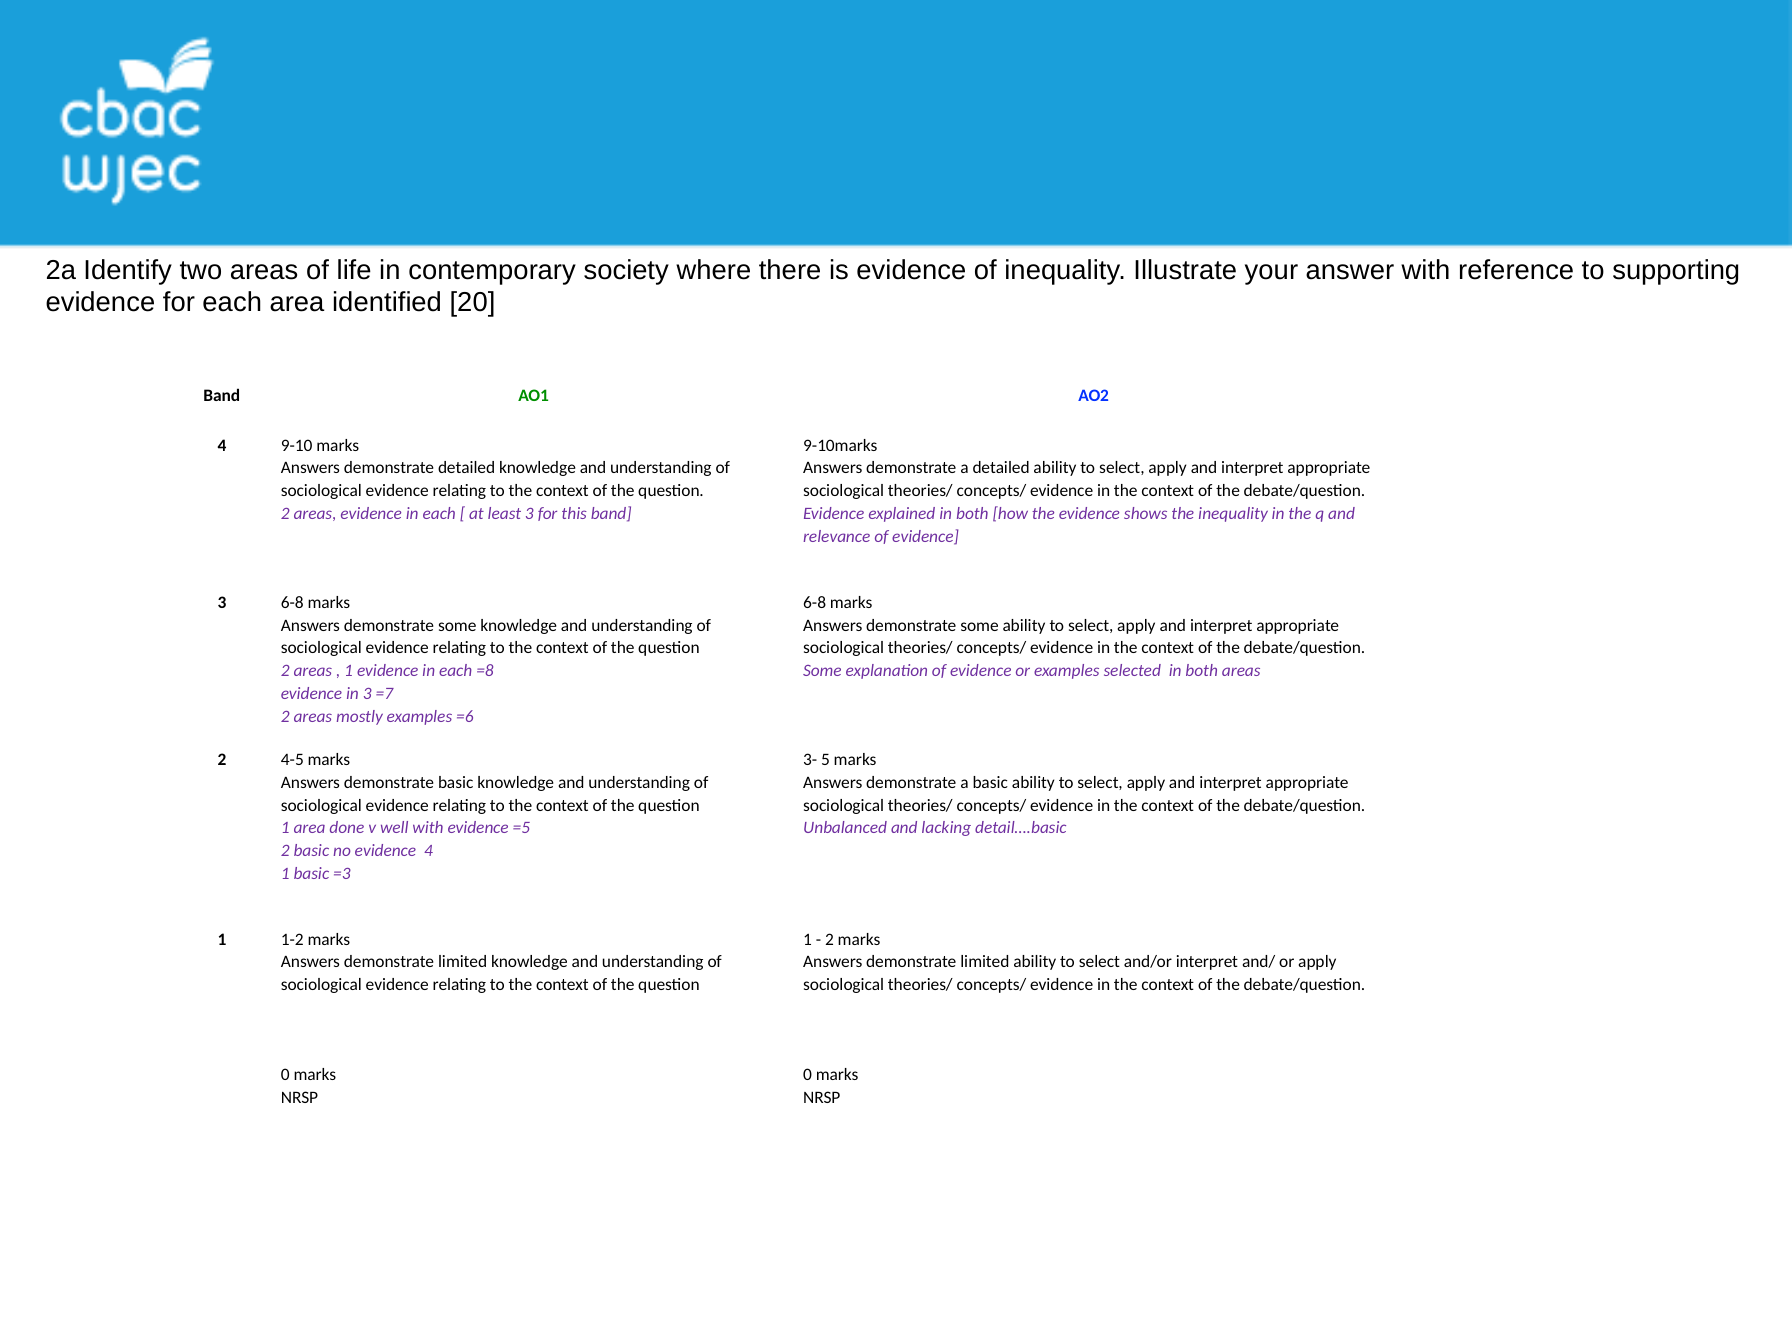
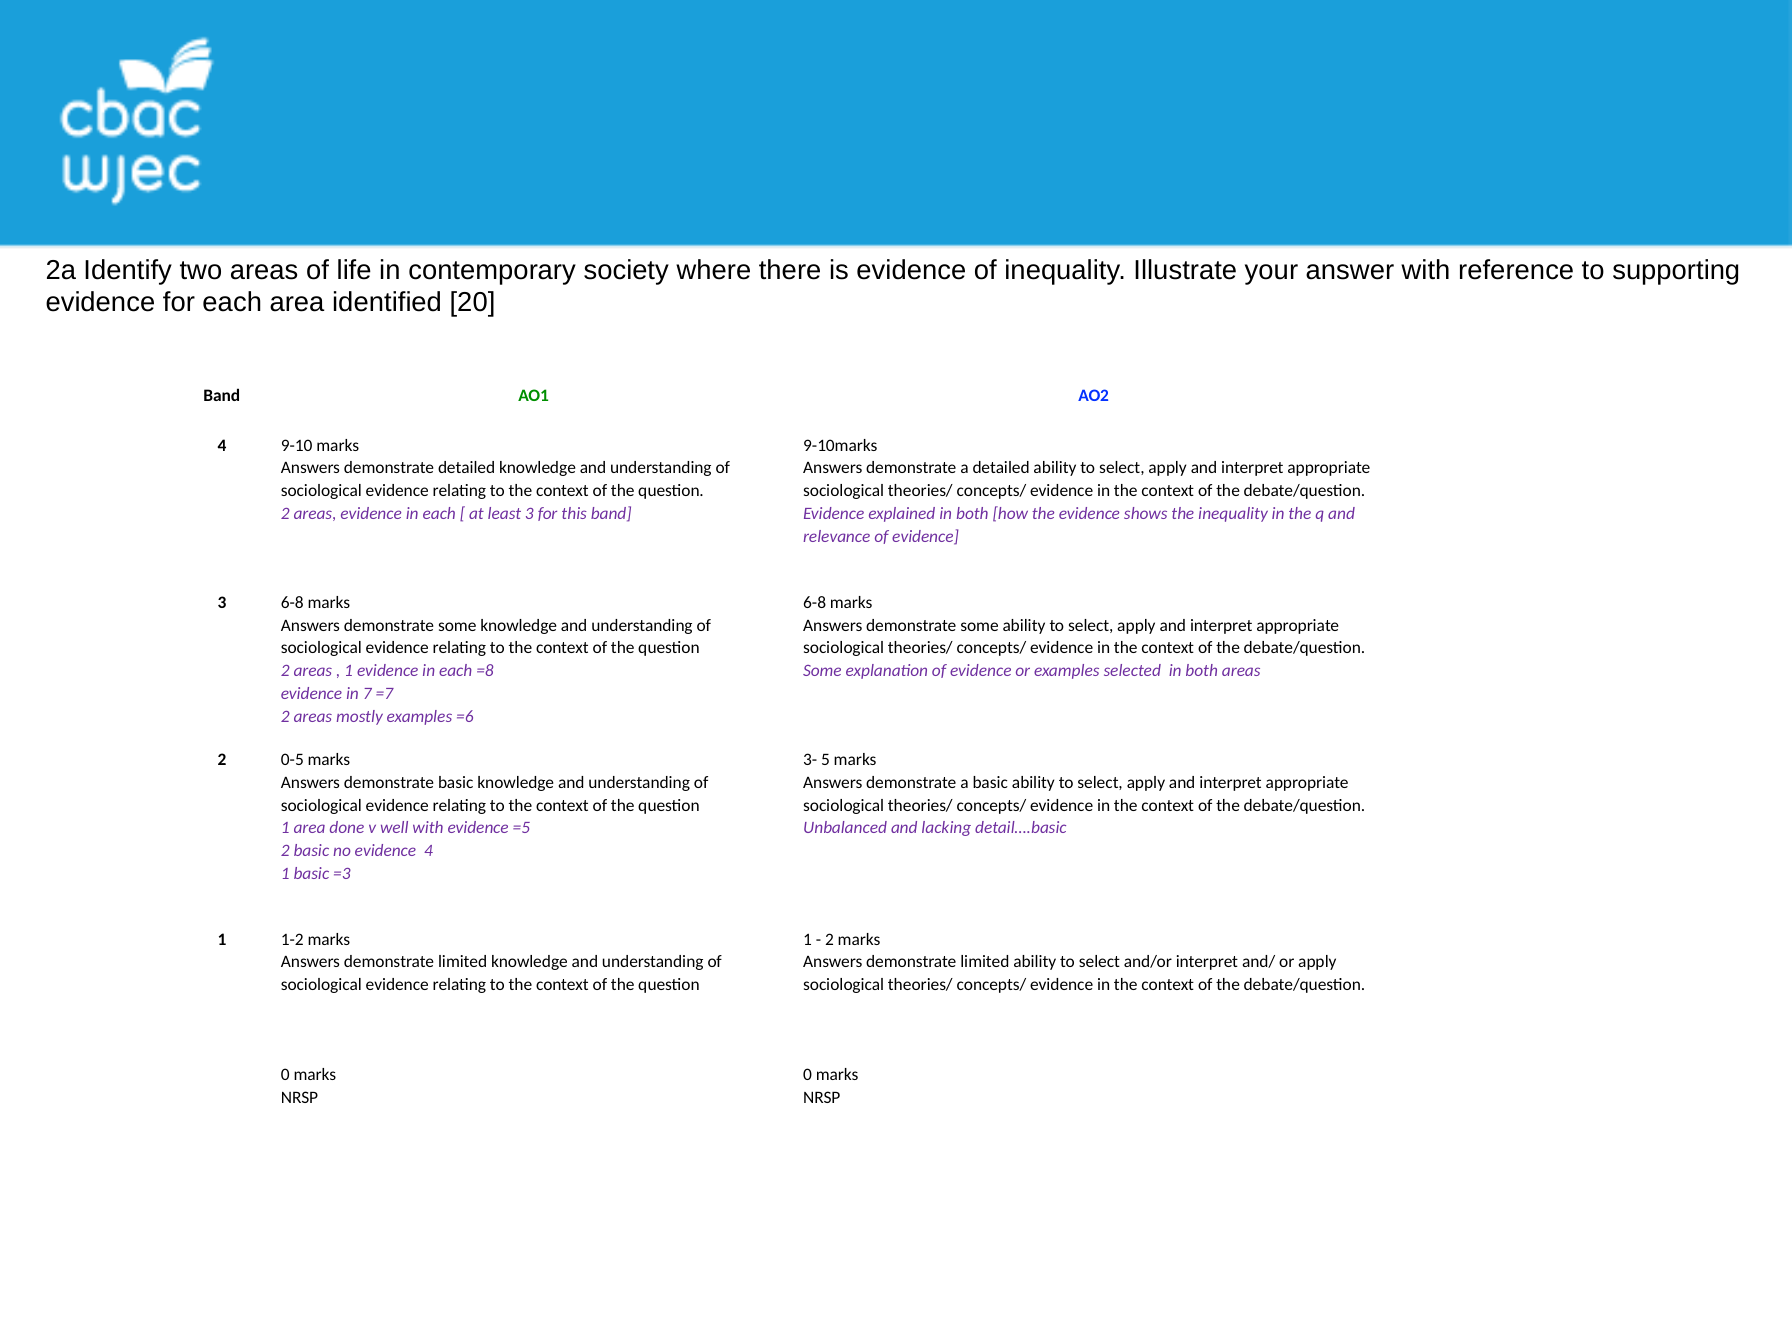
in 3: 3 -> 7 (367, 694)
4-5: 4-5 -> 0-5 (292, 760)
